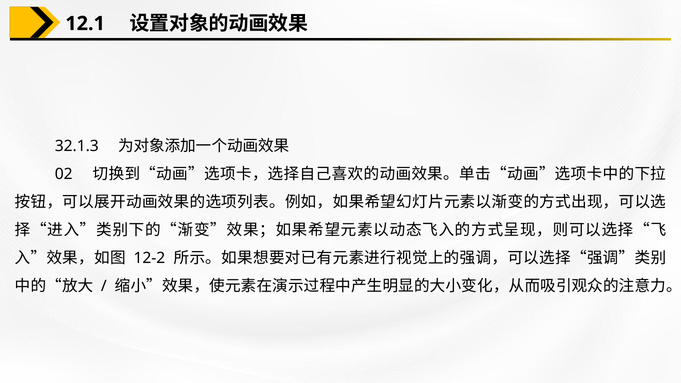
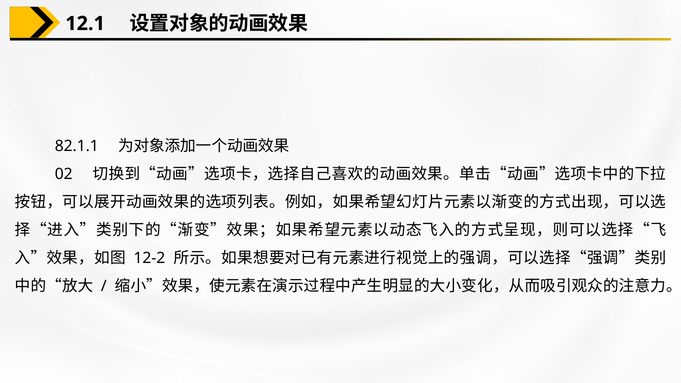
32.1.3: 32.1.3 -> 82.1.1 (77, 146)
